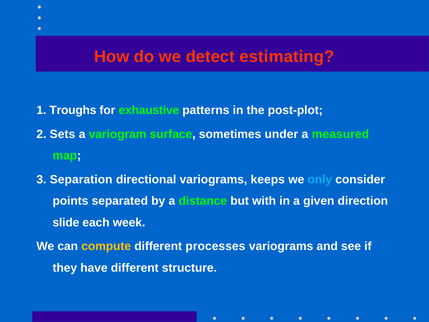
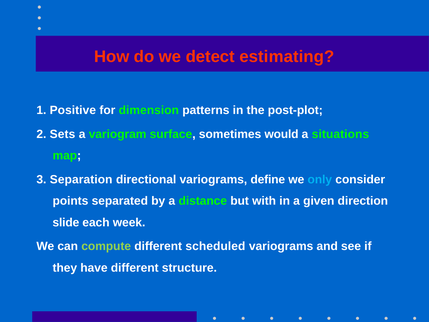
Troughs: Troughs -> Positive (73, 110)
exhaustive: exhaustive -> dimension (149, 110)
under: under -> would (282, 134)
measured: measured -> situations (340, 134)
keeps: keeps -> define (268, 179)
compute colour: yellow -> light green (106, 246)
processes: processes -> scheduled (215, 246)
